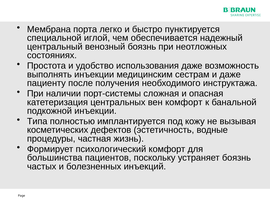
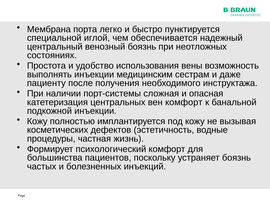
использования даже: даже -> вены (192, 66)
Типа: Типа -> Кожу (37, 121)
